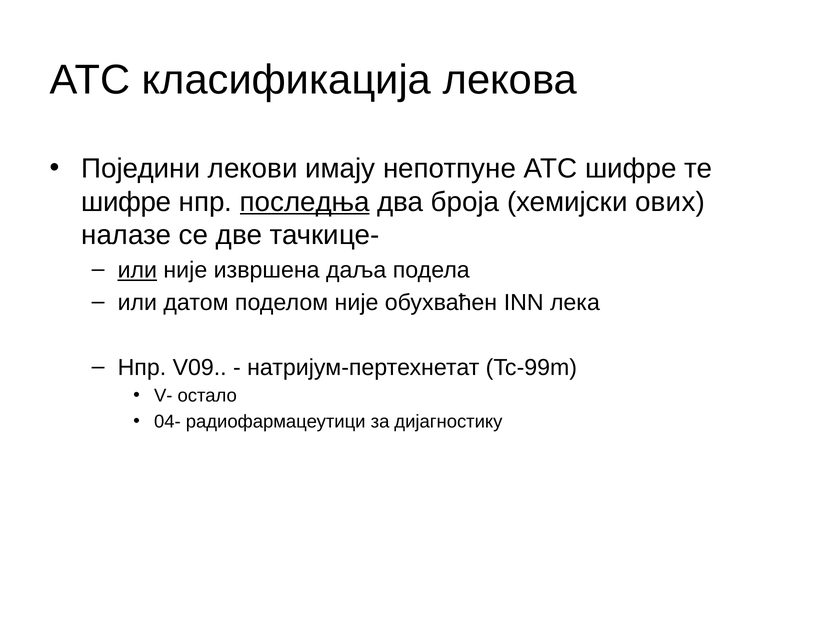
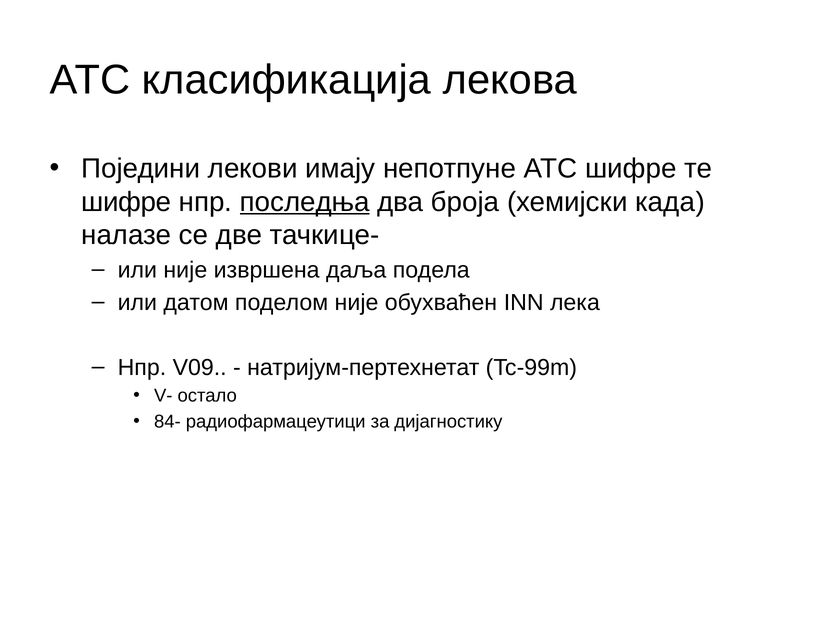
ових: ових -> када (670, 202)
или underline: present -> none (137, 270)
04-: 04- -> 84- (167, 422)
